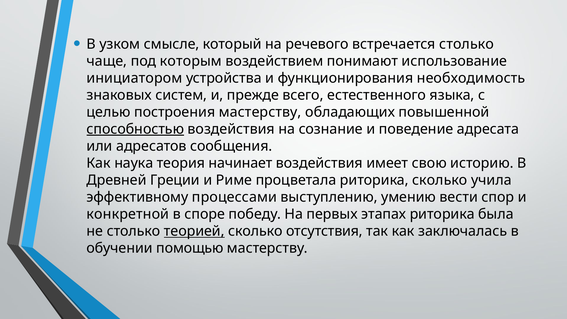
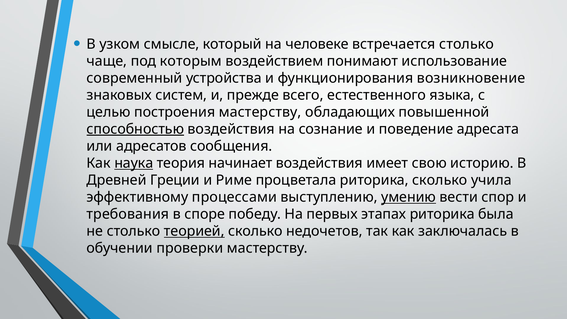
речевого: речевого -> человеке (317, 44)
инициатором: инициатором -> современный (134, 78)
необходимость: необходимость -> возникновение (471, 78)
наука underline: none -> present (134, 163)
умению underline: none -> present (409, 197)
конкретной: конкретной -> требования (128, 214)
отсутствия: отсутствия -> недочетов (324, 231)
помощью: помощью -> проверки (190, 248)
